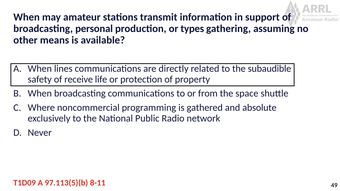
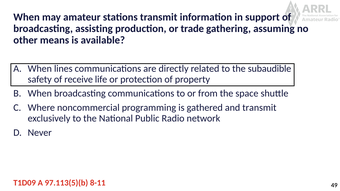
personal: personal -> assisting (94, 29)
types: types -> trade (192, 29)
and absolute: absolute -> transmit (259, 108)
